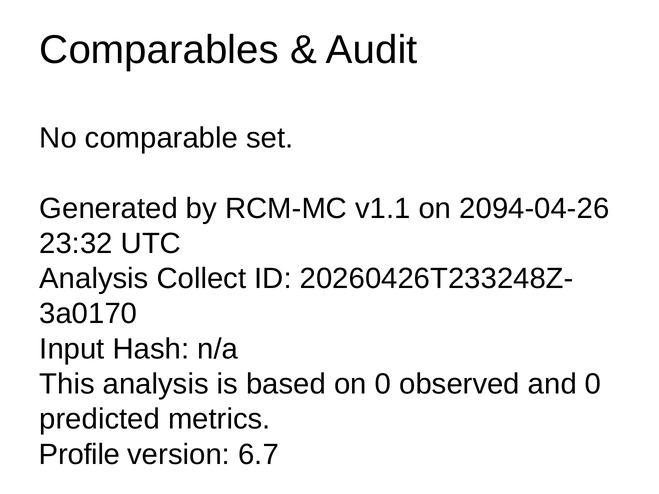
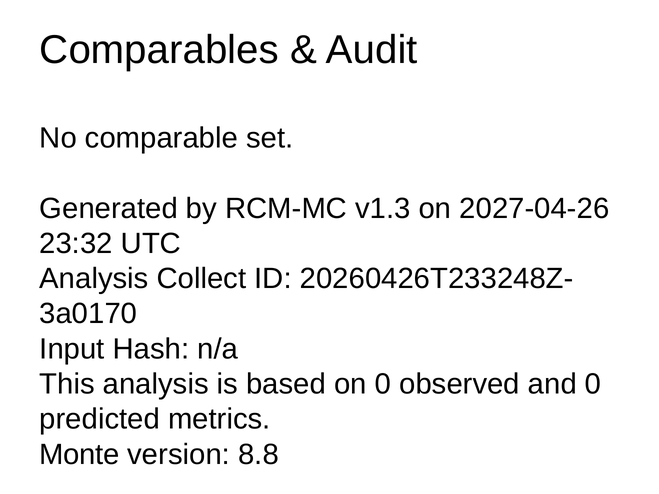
v1.1: v1.1 -> v1.3 (383, 209)
2094-04-26: 2094-04-26 -> 2027-04-26 (534, 209)
Profile: Profile -> Monte (79, 455)
6.7: 6.7 -> 8.8 (258, 455)
